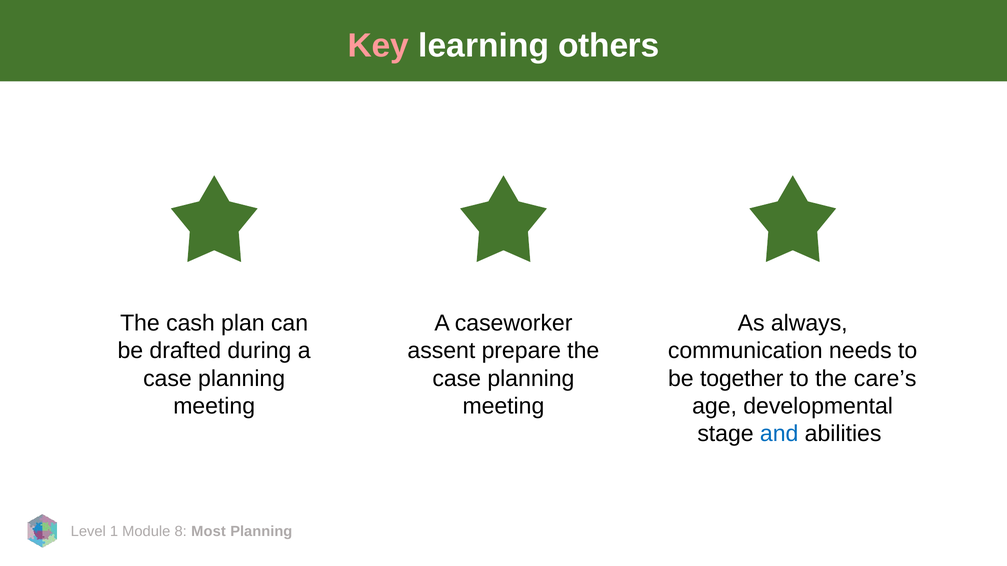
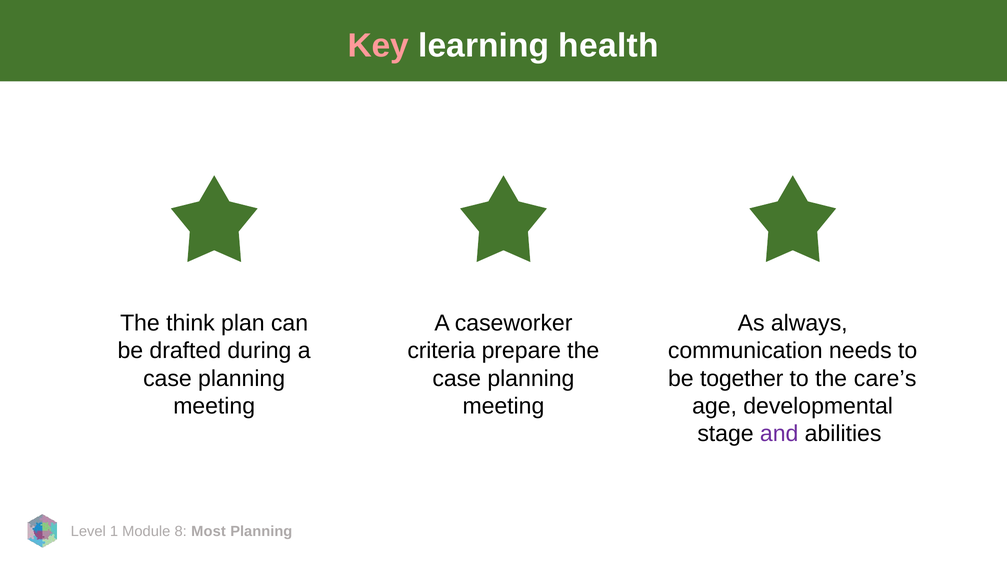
others: others -> health (608, 46)
cash: cash -> think (190, 323)
assent: assent -> criteria (441, 351)
and colour: blue -> purple (779, 434)
